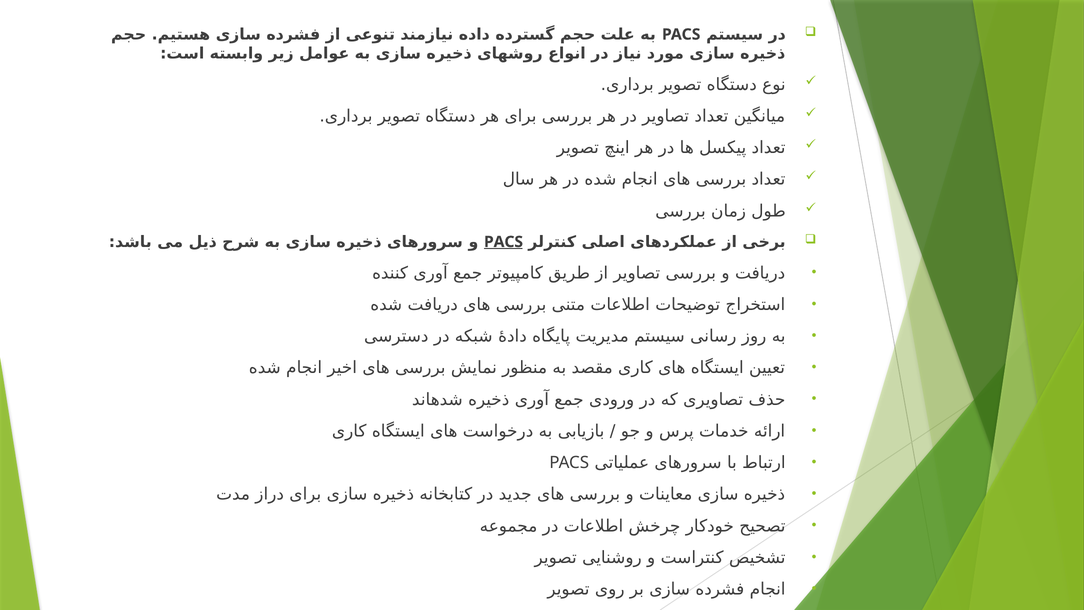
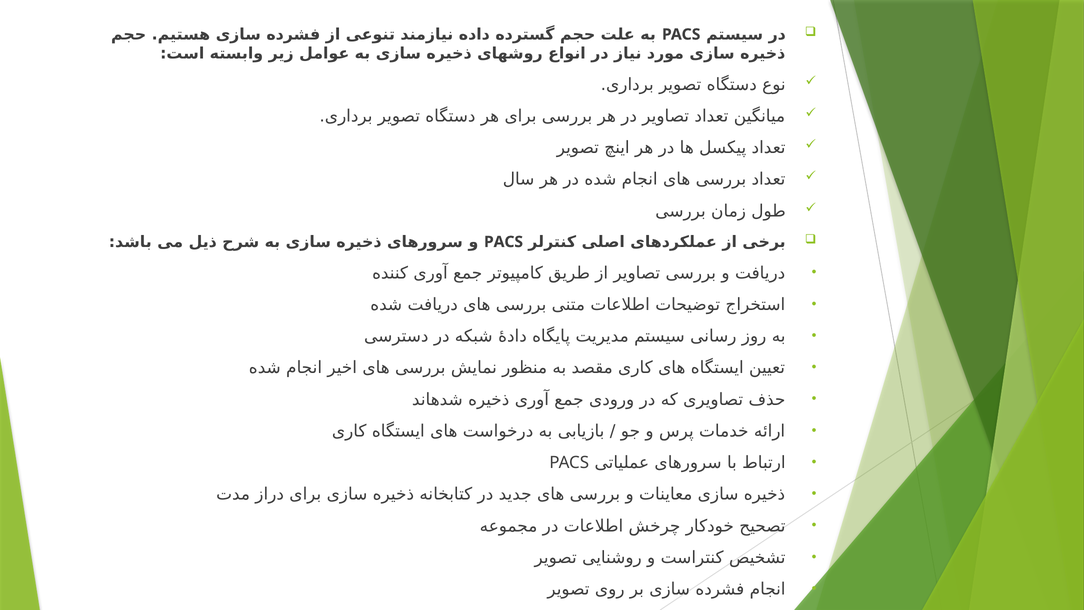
PACS underline: present -> none (503, 242)
